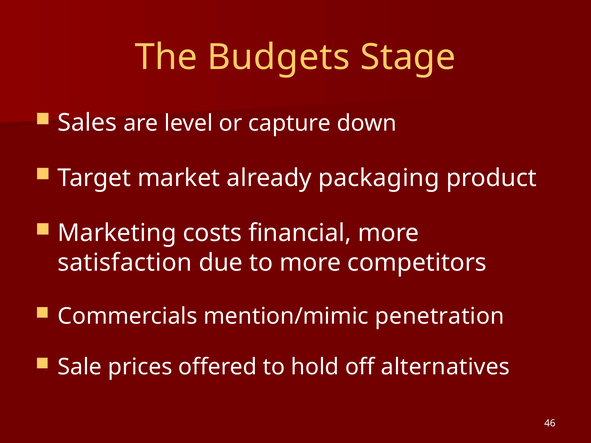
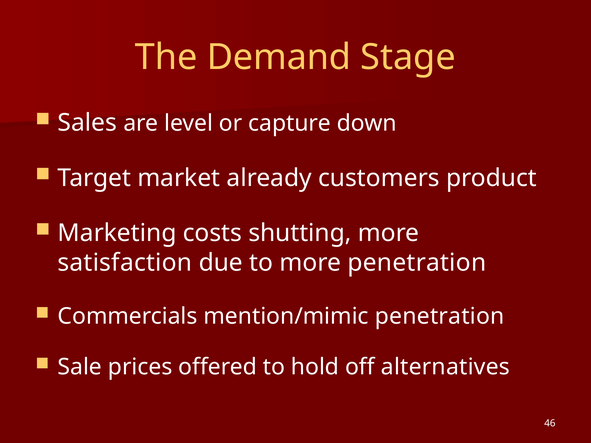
Budgets: Budgets -> Demand (279, 57)
packaging: packaging -> customers (379, 178)
financial: financial -> shutting (300, 233)
more competitors: competitors -> penetration (417, 263)
